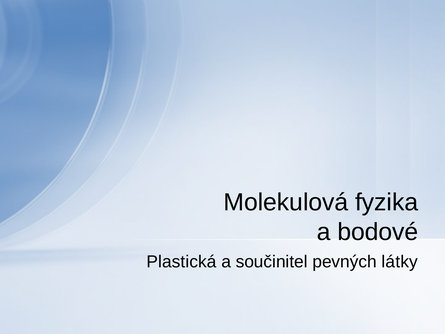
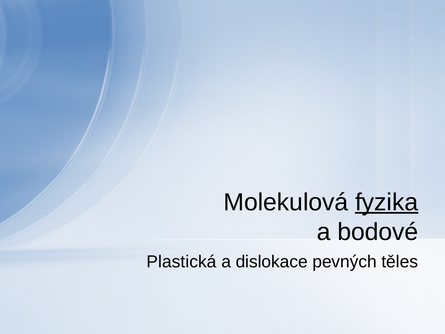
fyzika underline: none -> present (387, 202)
součinitel: součinitel -> dislokace (272, 262)
látky: látky -> těles (400, 262)
